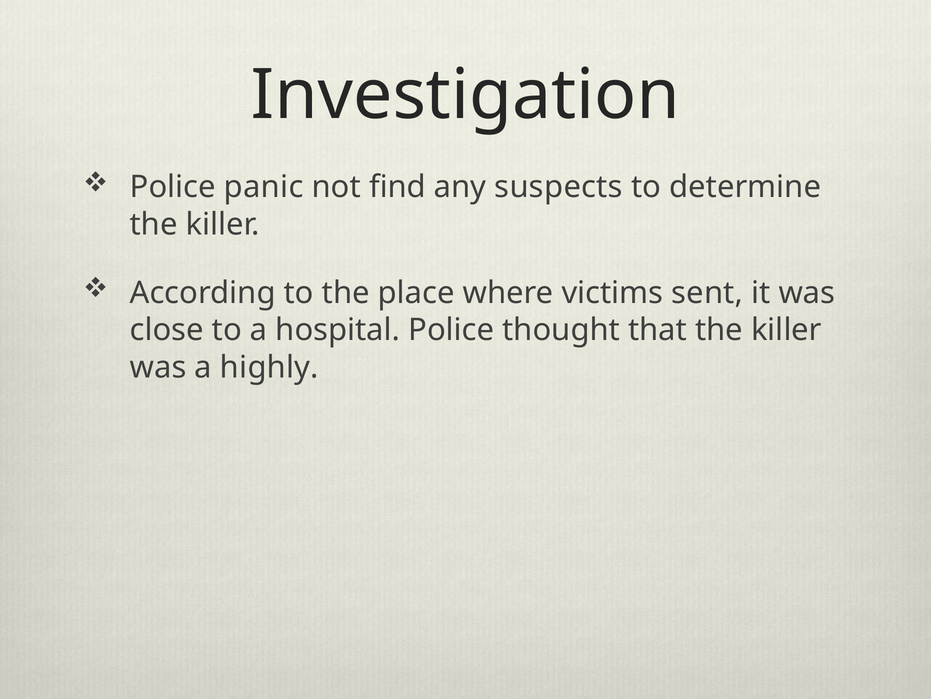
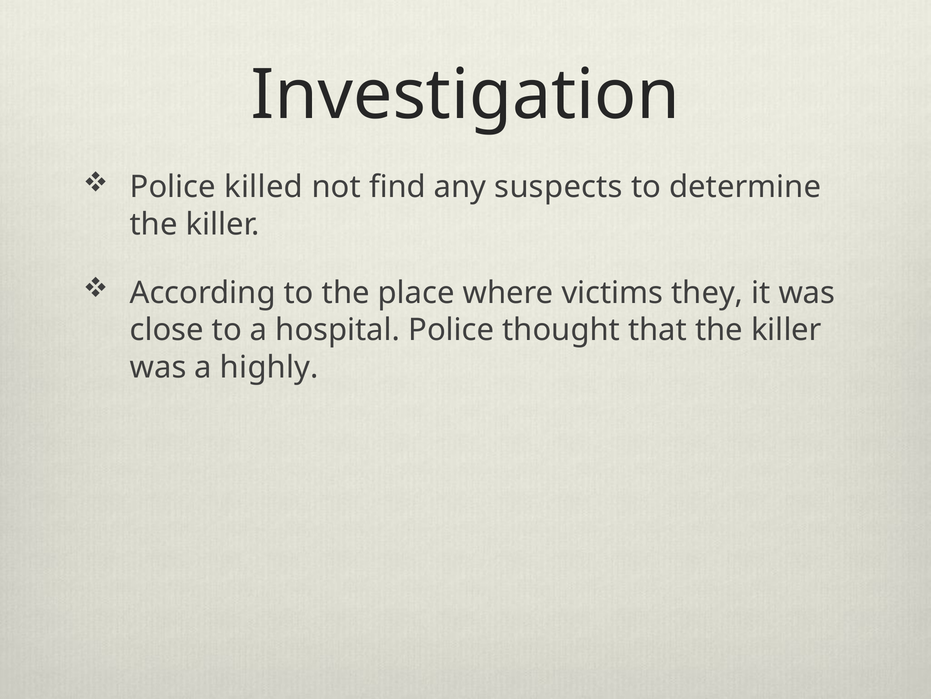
panic: panic -> killed (264, 187)
sent: sent -> they (707, 293)
